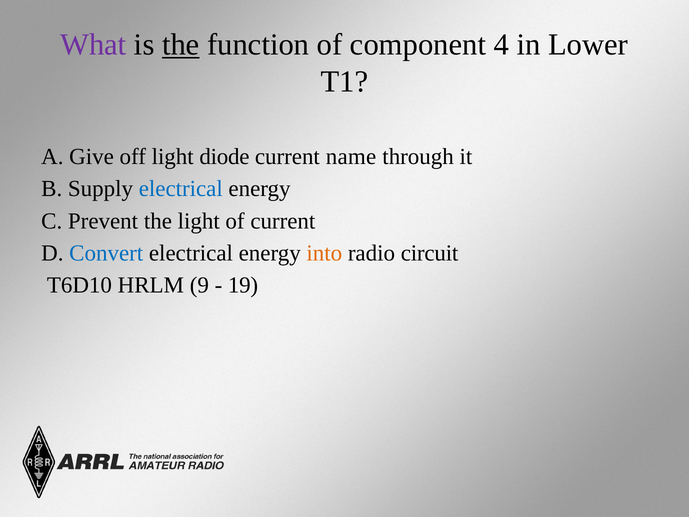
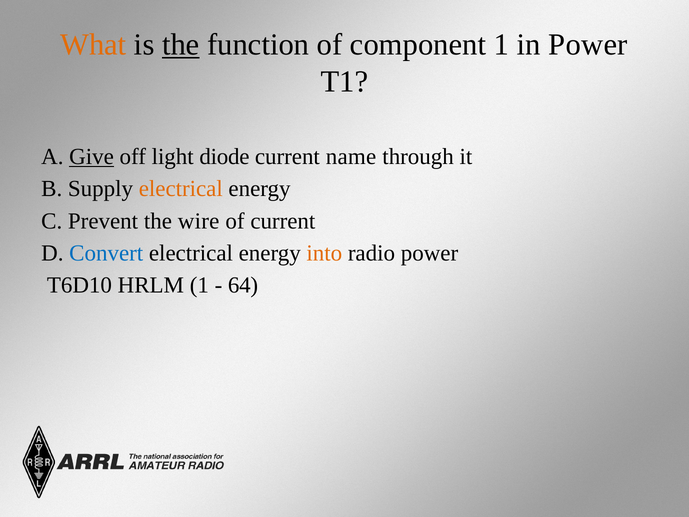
What colour: purple -> orange (93, 45)
component 4: 4 -> 1 (501, 45)
in Lower: Lower -> Power (588, 45)
Give underline: none -> present (92, 157)
electrical colour: blue -> orange (181, 189)
the light: light -> wire (199, 221)
radio circuit: circuit -> power (429, 253)
HRLM 9: 9 -> 1 (199, 285)
19: 19 -> 64 (243, 285)
